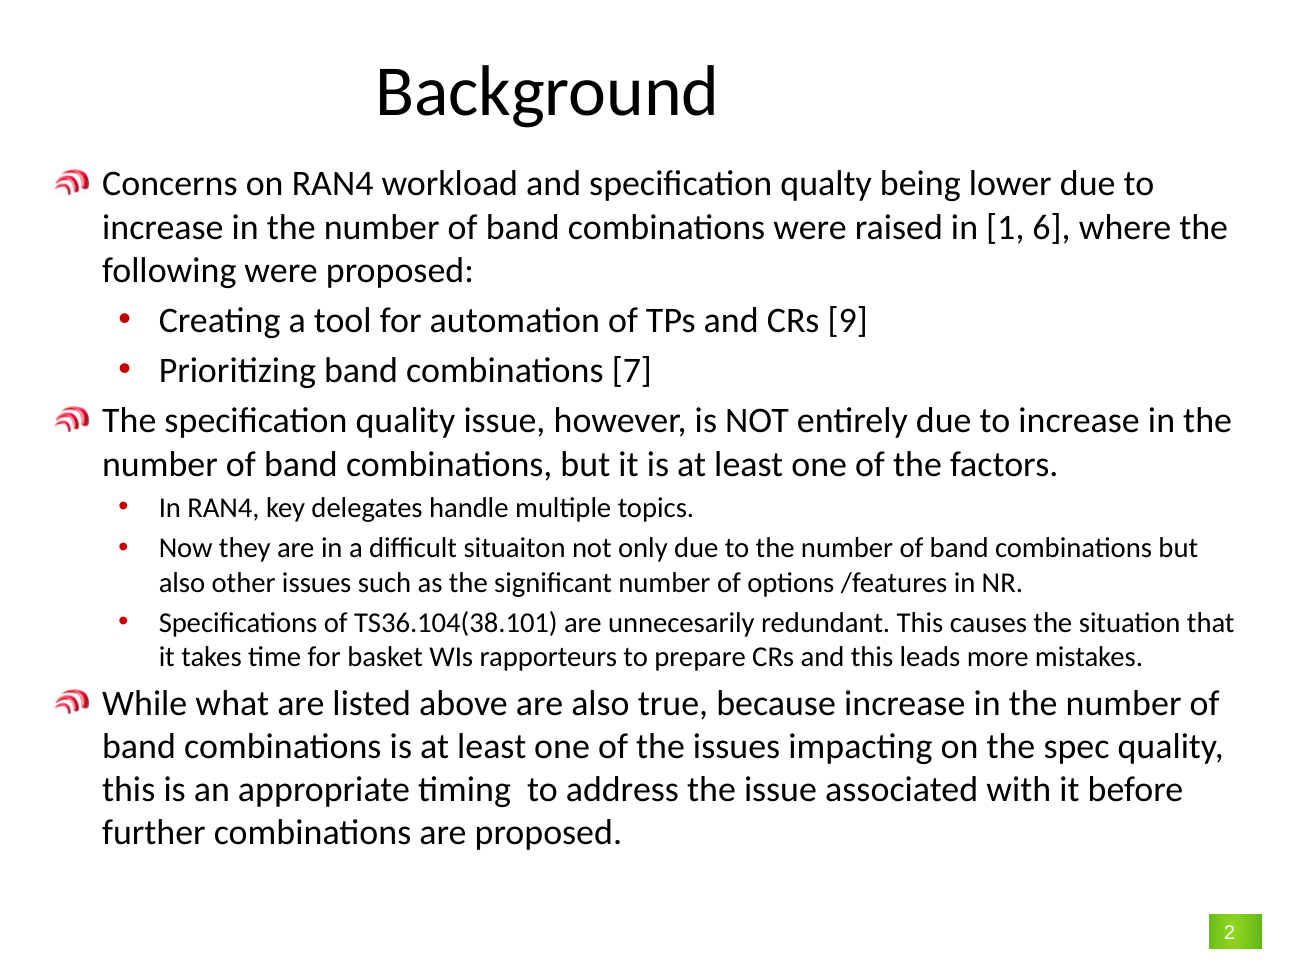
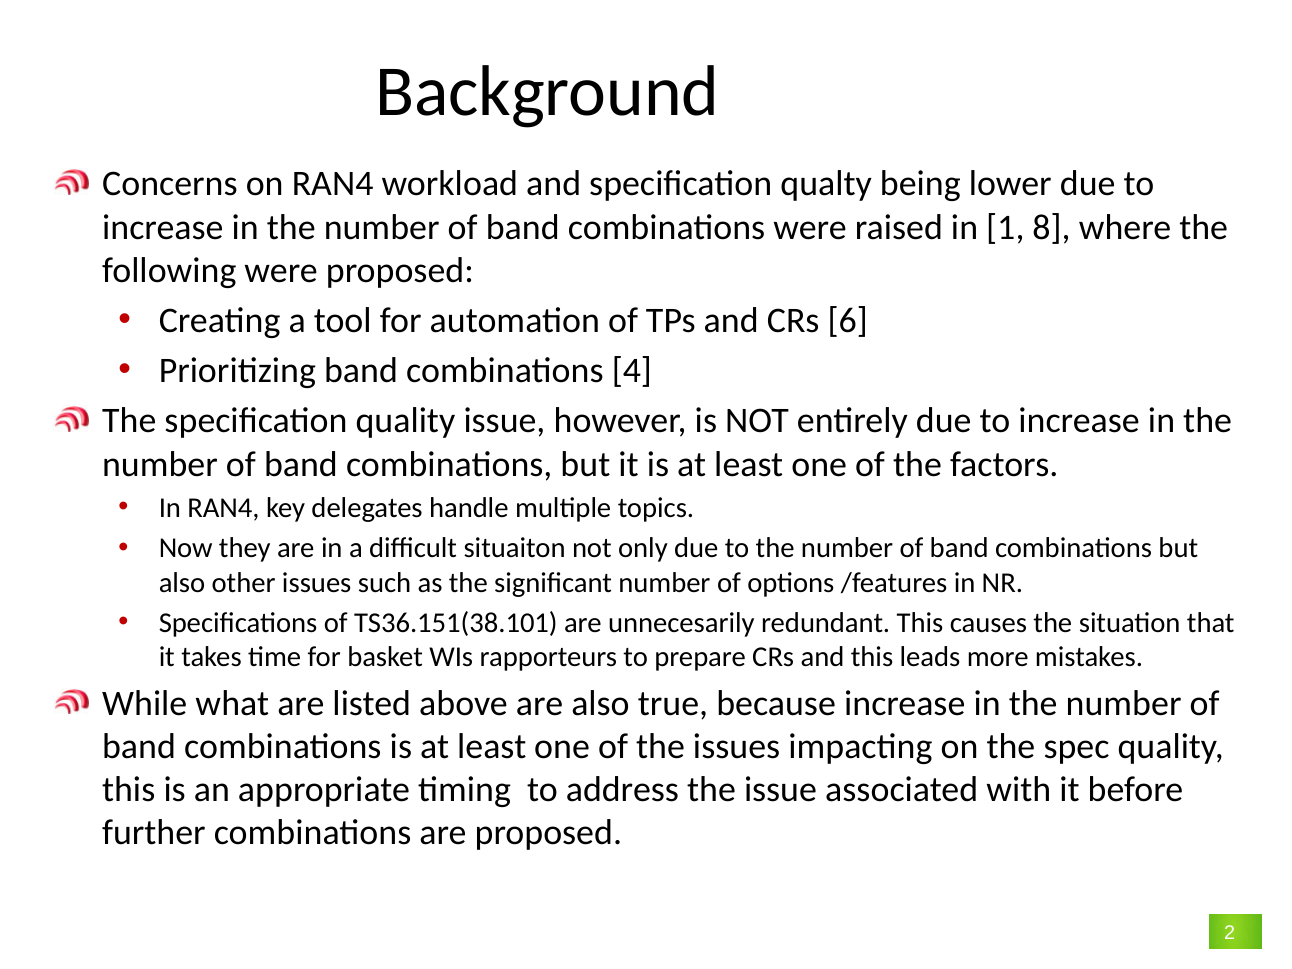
6: 6 -> 8 (1052, 227)
9: 9 -> 6 (848, 321)
7: 7 -> 4 (632, 371)
TS36.104(38.101: TS36.104(38.101 -> TS36.151(38.101 (456, 623)
